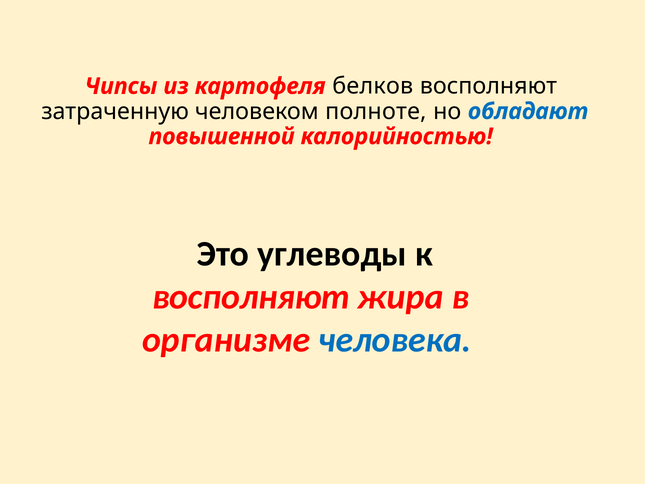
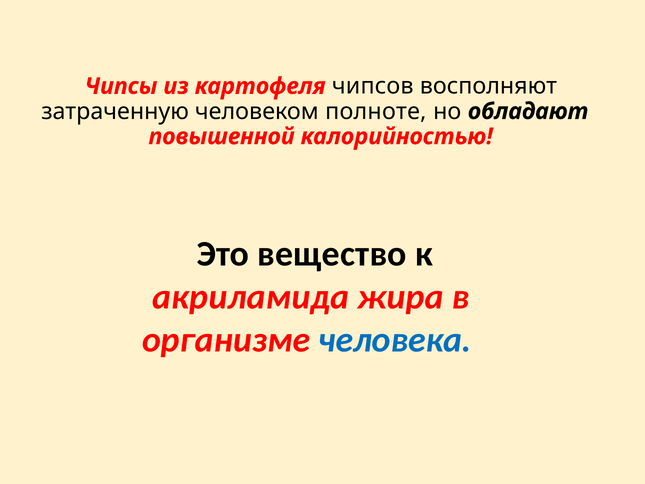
белков: белков -> чипсов (373, 86)
обладают colour: blue -> black (528, 111)
углеводы: углеводы -> вещество (332, 254)
восполняют: восполняют -> акриламида (251, 297)
